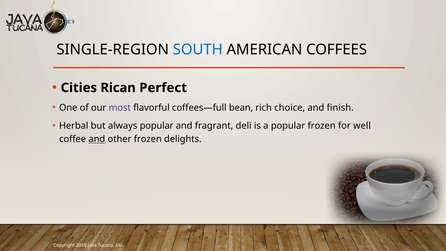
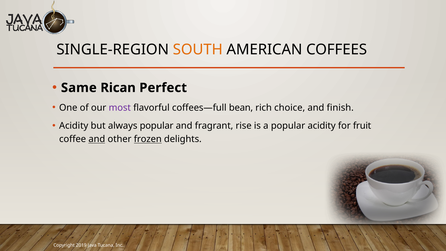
SOUTH colour: blue -> orange (198, 49)
Cities: Cities -> Same (79, 88)
Herbal: Herbal -> Acidity (74, 126)
deli: deli -> rise (244, 126)
popular frozen: frozen -> acidity (322, 126)
well: well -> fruit (362, 126)
frozen underline: none -> present (148, 139)
